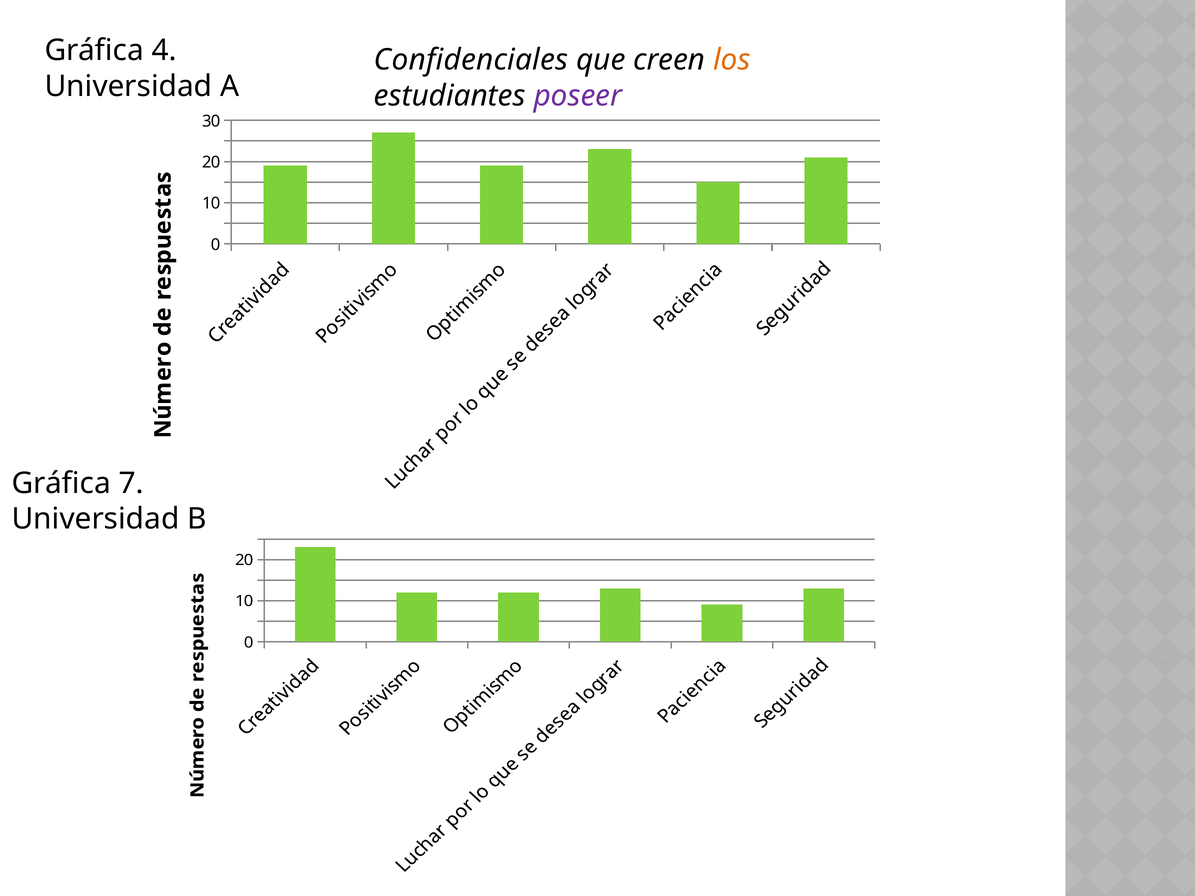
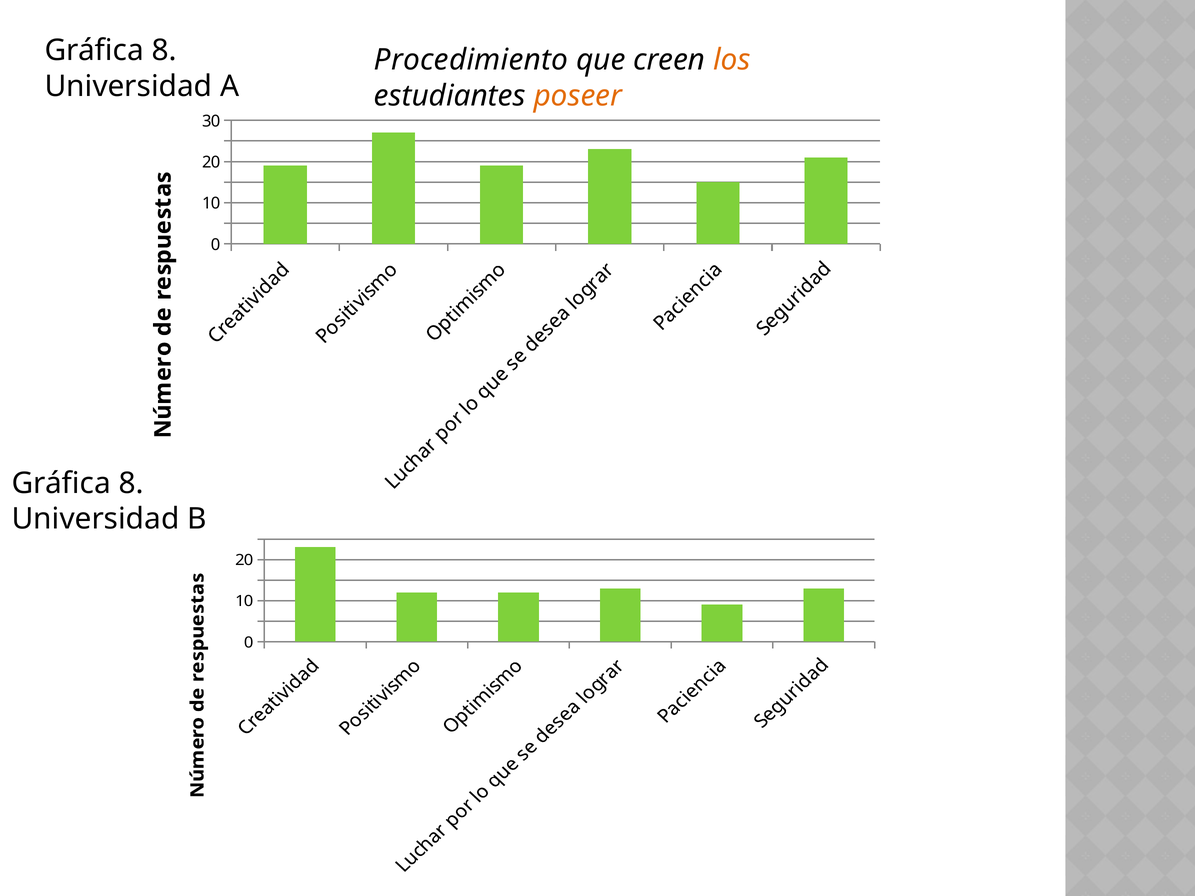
4: 4 -> 8 (164, 51)
Confidenciales: Confidenciales -> Procedimiento (471, 60)
poseer colour: purple -> orange (578, 96)
7: 7 -> 8 (131, 483)
